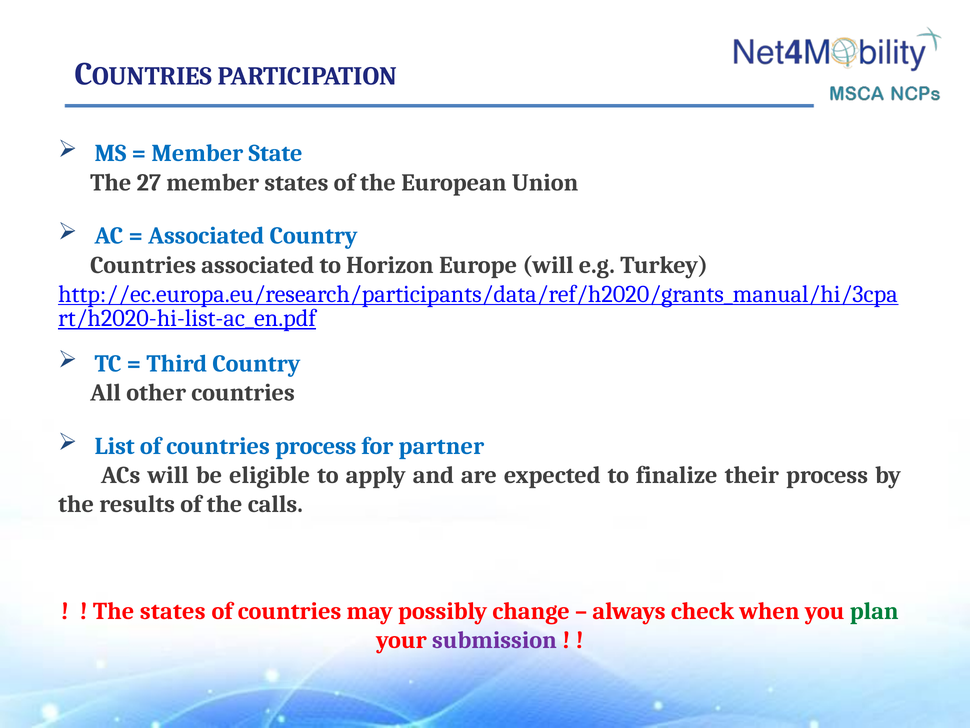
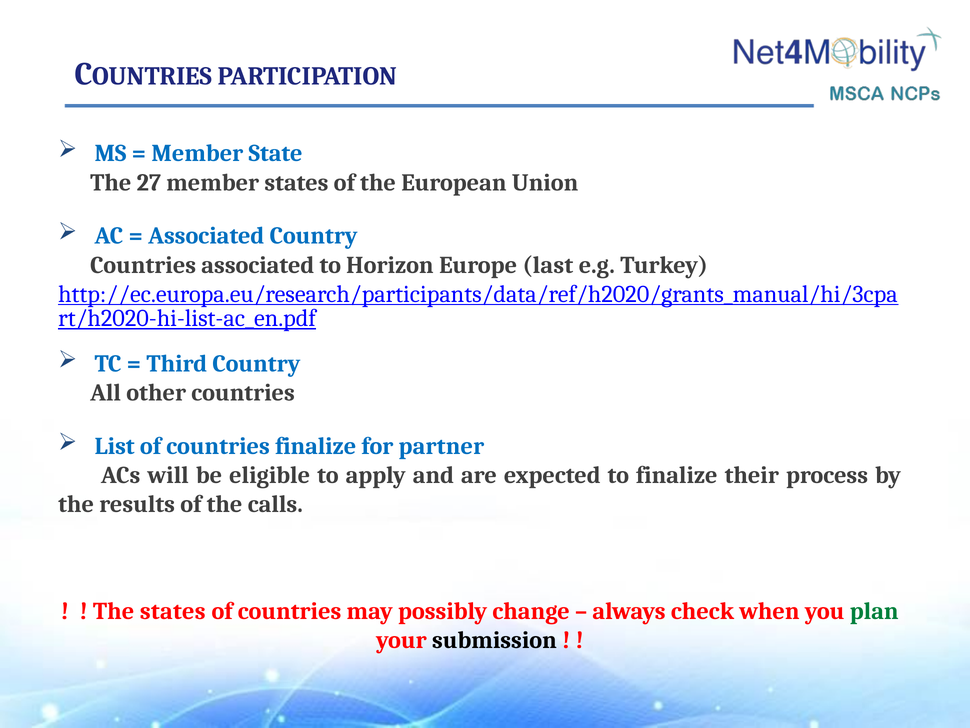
Europe will: will -> last (548, 265)
countries process: process -> finalize (316, 446)
submission colour: purple -> black (494, 640)
